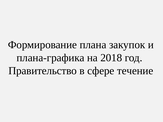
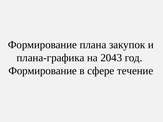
2018: 2018 -> 2043 (111, 58)
Правительство: Правительство -> Формирование (43, 71)
